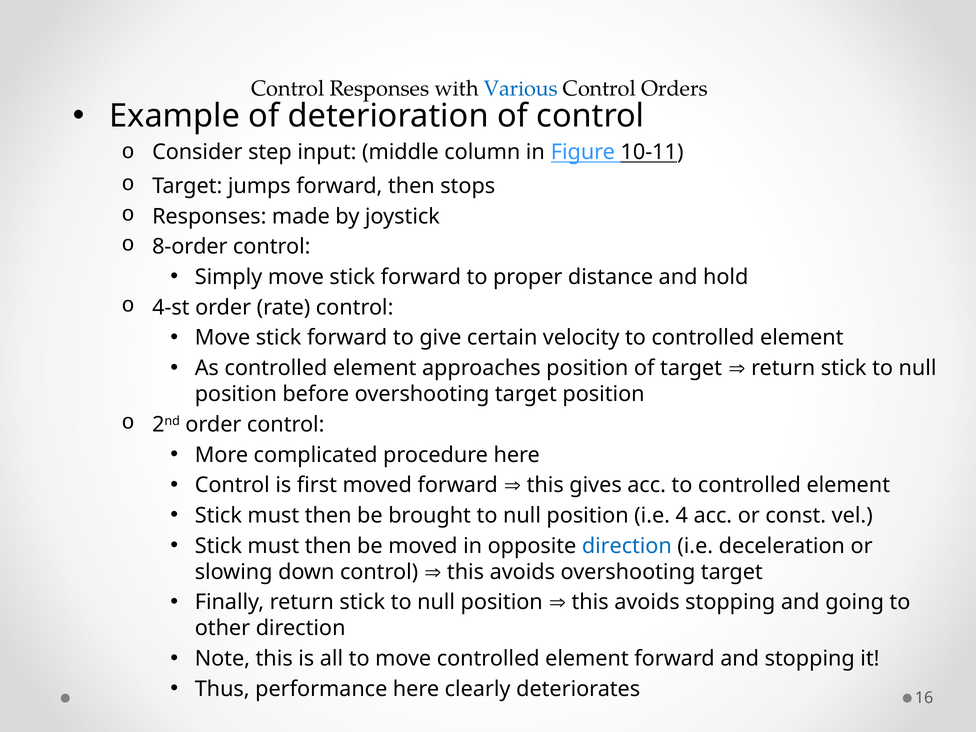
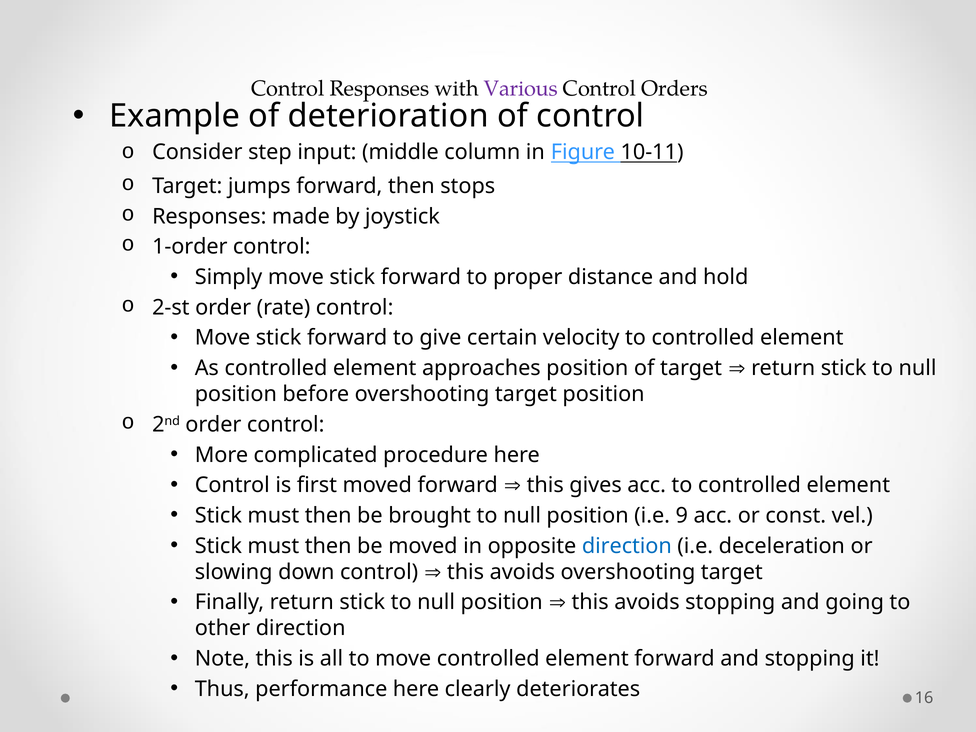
Various colour: blue -> purple (521, 89)
8-order: 8-order -> 1-order (190, 247)
4-st: 4-st -> 2-st (171, 307)
4: 4 -> 9 (682, 516)
